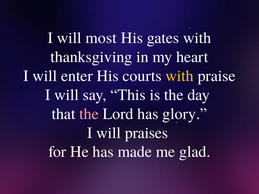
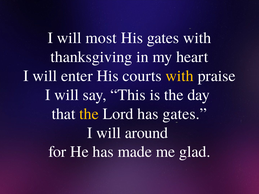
the colour: pink -> yellow (89, 114)
has glory: glory -> gates (185, 114)
praises: praises -> around (146, 133)
